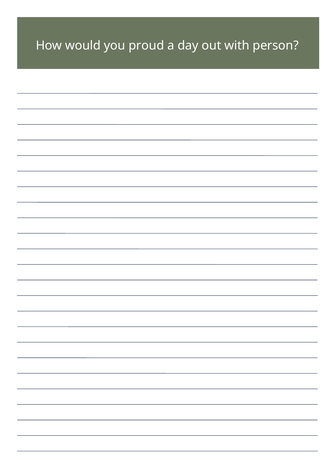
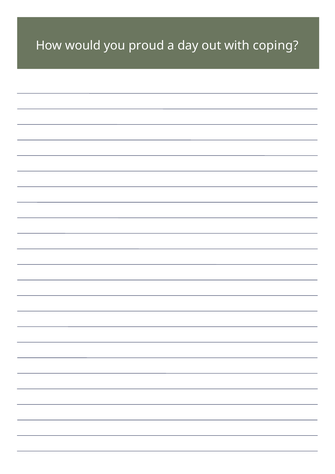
person: person -> coping (276, 46)
